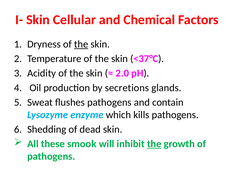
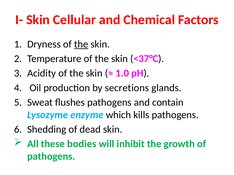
2.0: 2.0 -> 1.0 (122, 73)
smook: smook -> bodies (82, 144)
the underline: present -> none (154, 144)
